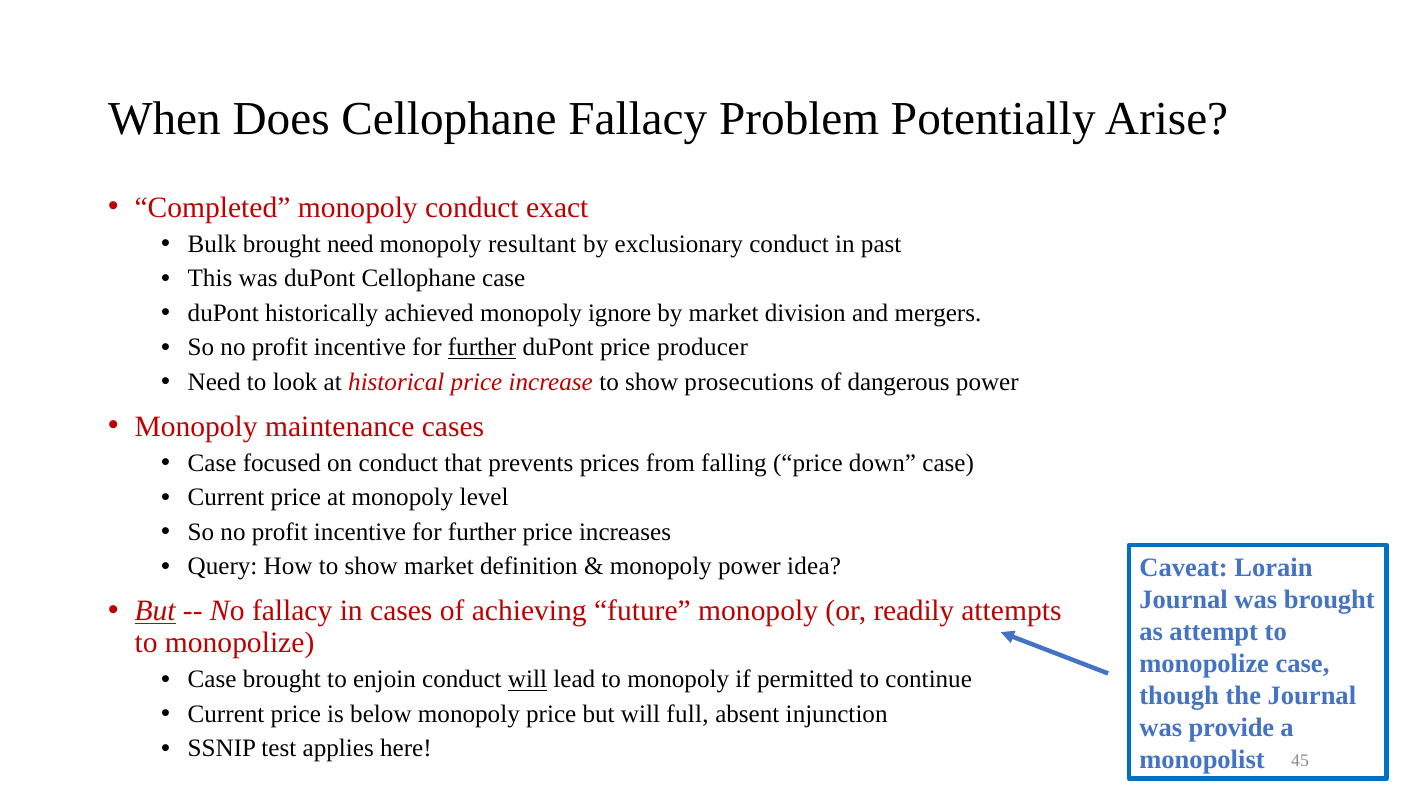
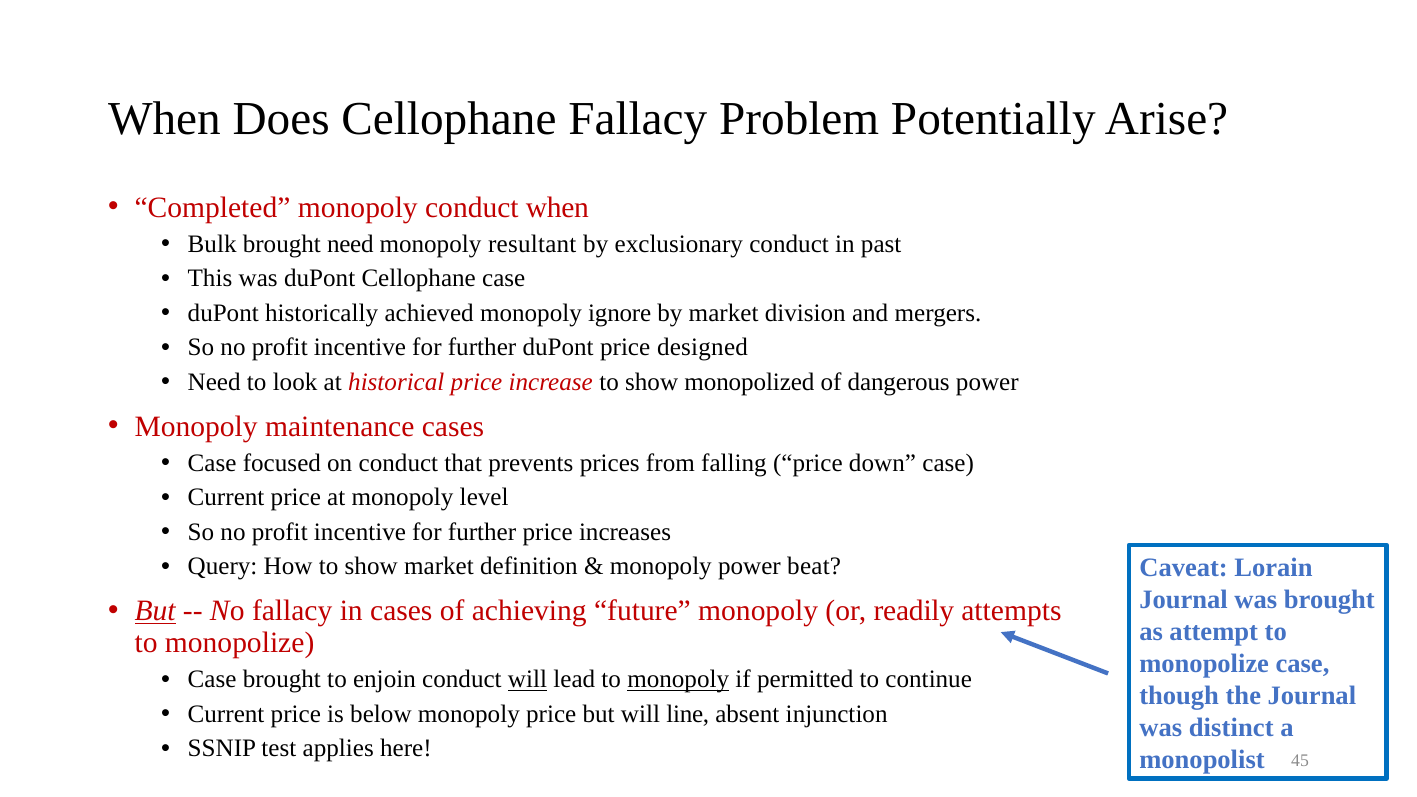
conduct exact: exact -> when (557, 207)
further underline: present -> none (482, 348)
producer: producer -> designed (702, 348)
prosecutions: prosecutions -> monopolized (749, 382)
idea: idea -> beat (814, 567)
monopoly underline: none -> present (678, 680)
full: full -> line (688, 714)
provide: provide -> distinct (1231, 727)
